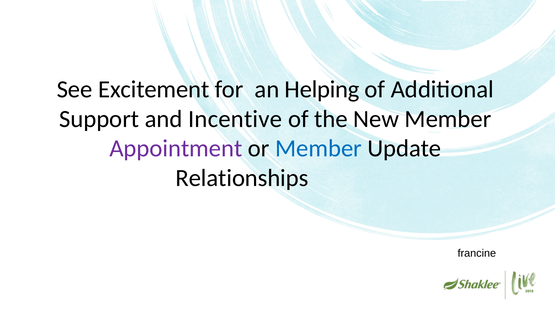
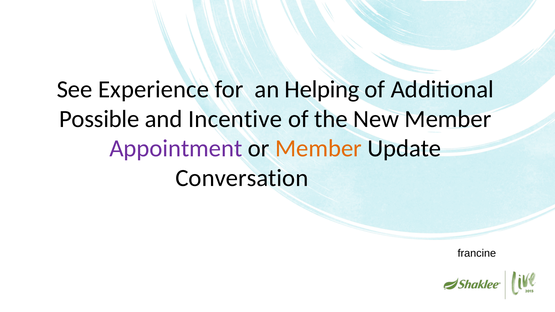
Excitement: Excitement -> Experience (154, 89)
Support: Support -> Possible (99, 119)
Member colour: blue -> orange (318, 149)
Relationships: Relationships -> Conversation (242, 178)
